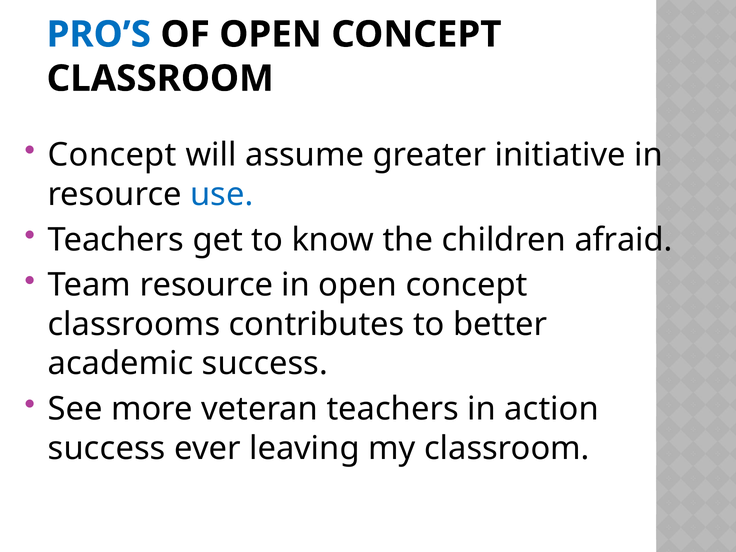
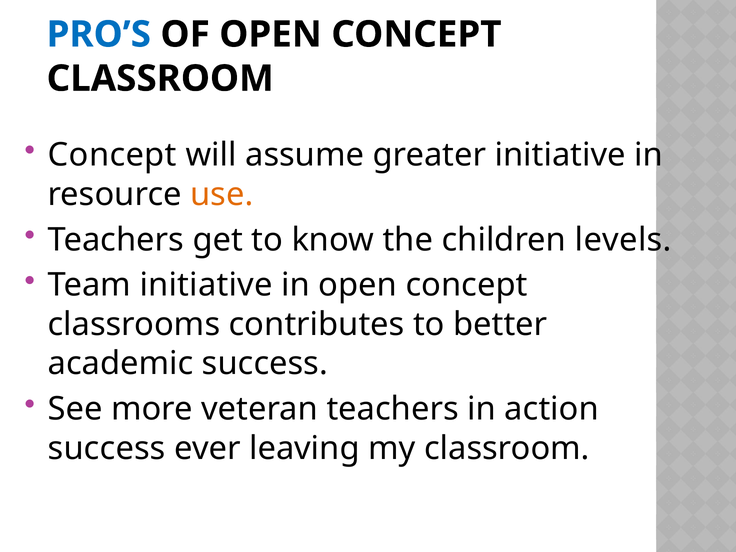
use colour: blue -> orange (222, 194)
afraid: afraid -> levels (623, 240)
Team resource: resource -> initiative (206, 285)
